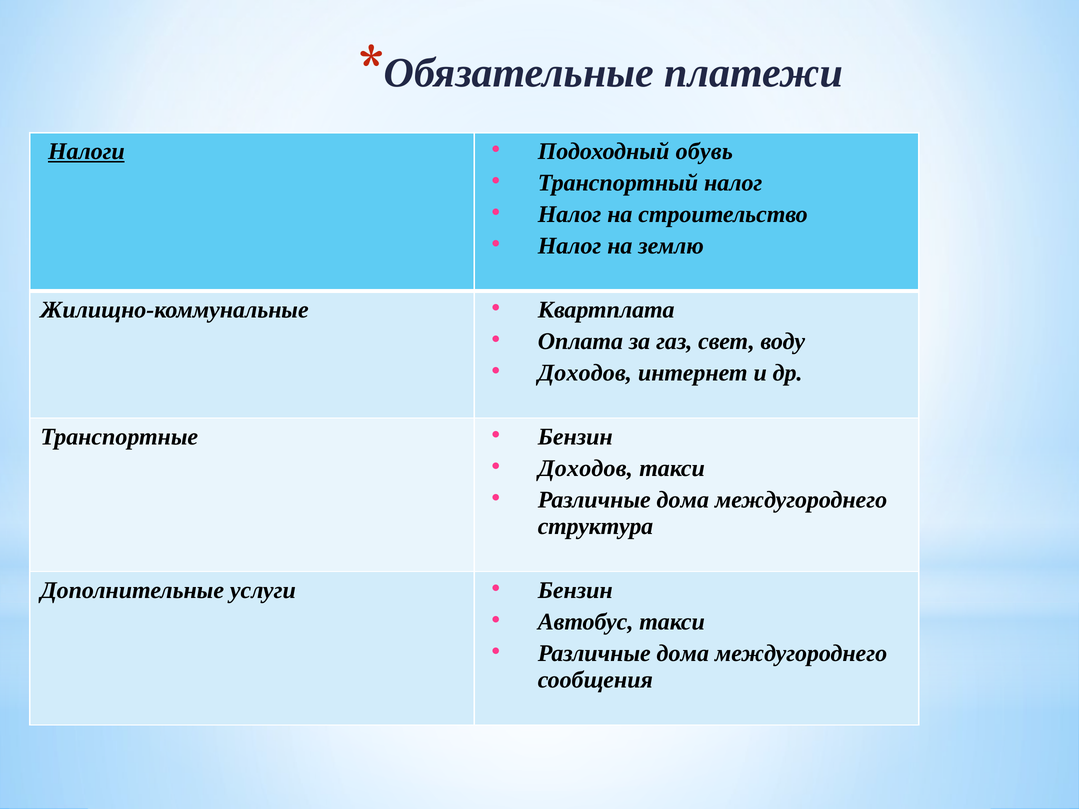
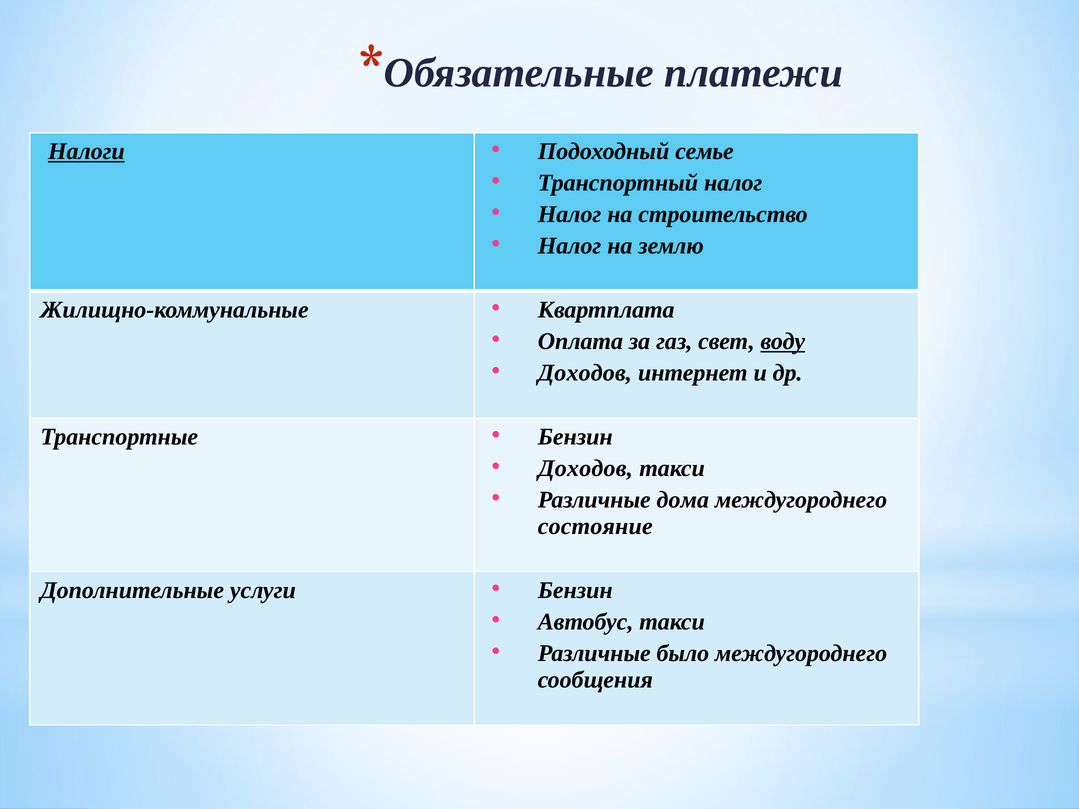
обувь: обувь -> семье (704, 152)
воду underline: none -> present (783, 341)
структура: структура -> состояние (595, 526)
дома: дома -> было (683, 653)
